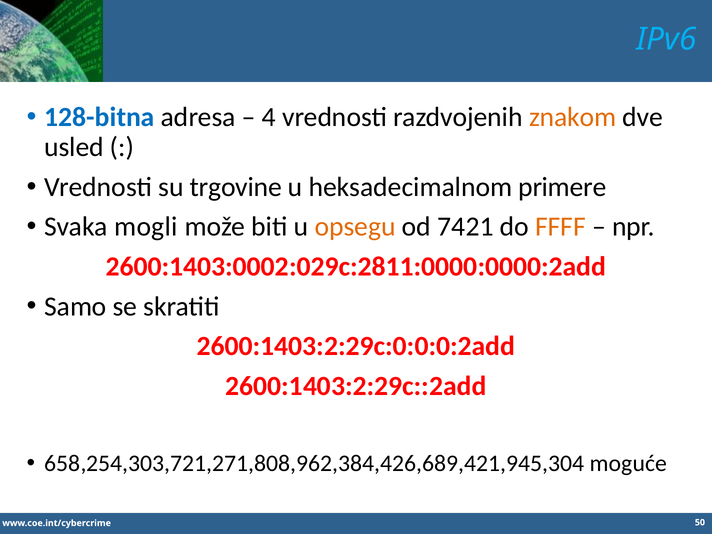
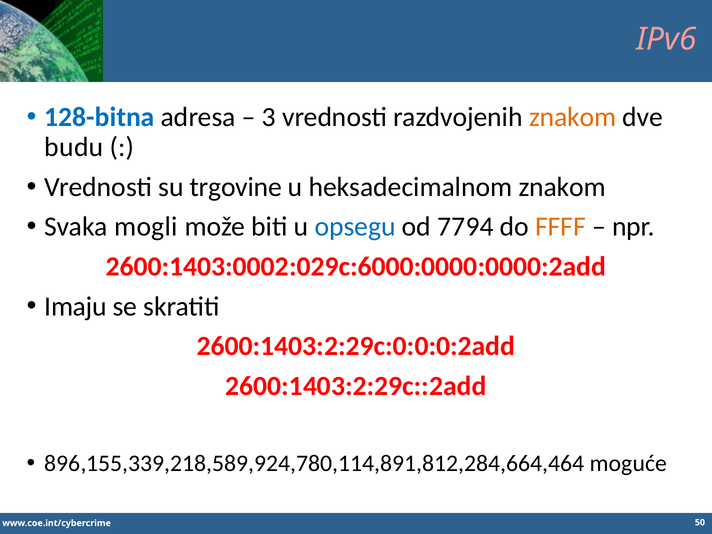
IPv6 colour: light blue -> pink (666, 40)
4: 4 -> 3 (269, 117)
usled: usled -> budu (74, 147)
heksadecimalnom primere: primere -> znakom (562, 187)
opsegu colour: orange -> blue (355, 227)
7421: 7421 -> 7794 (466, 227)
2600:1403:0002:029c:2811:0000:0000:2add: 2600:1403:0002:029c:2811:0000:0000:2add -> 2600:1403:0002:029c:6000:0000:0000:2add (356, 267)
Samo: Samo -> Imaju (76, 306)
658,254,303,721,271,808,962,384,426,689,421,945,304: 658,254,303,721,271,808,962,384,426,689,421,945,304 -> 896,155,339,218,589,924,780,114,891,812,284,664,464 (314, 463)
